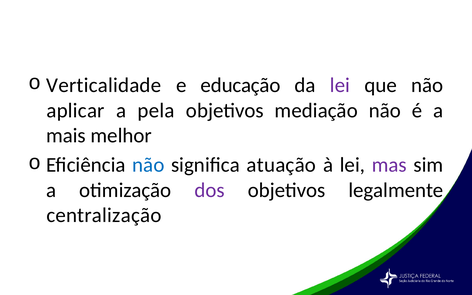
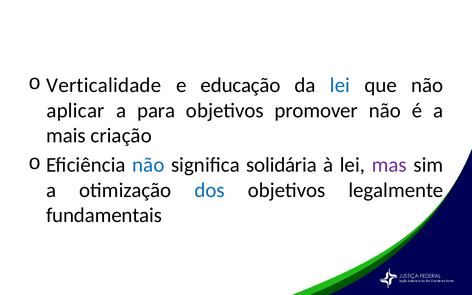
lei colour: purple -> blue (340, 85)
pela: pela -> para (156, 110)
mediação: mediação -> promover (316, 110)
melhor: melhor -> criação (121, 136)
atuação: atuação -> solidária (282, 165)
dos colour: purple -> blue (210, 190)
centralização: centralização -> fundamentais (104, 215)
